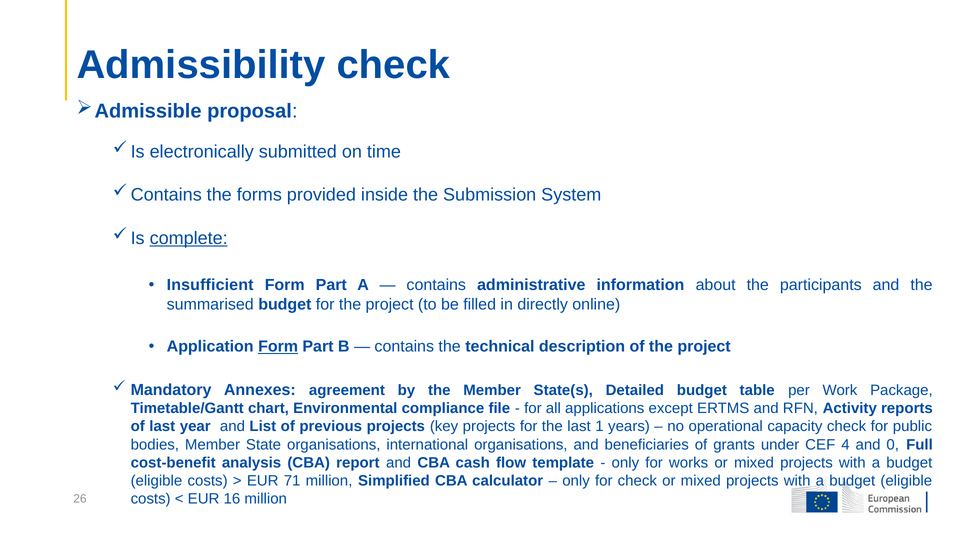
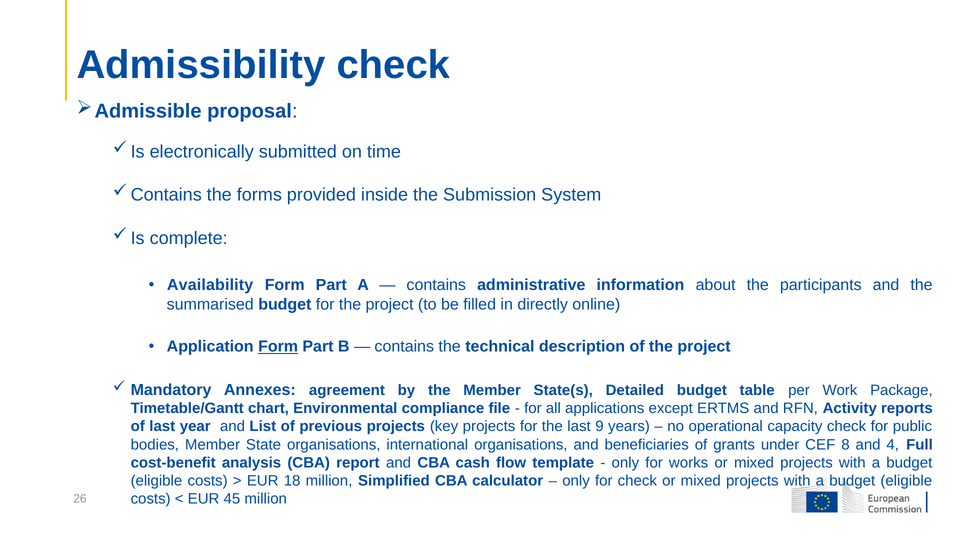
complete underline: present -> none (189, 238)
Insufficient: Insufficient -> Availability (210, 285)
1: 1 -> 9 (599, 427)
4: 4 -> 8 (845, 445)
0: 0 -> 4 (893, 445)
71: 71 -> 18 (292, 481)
16: 16 -> 45 (232, 499)
